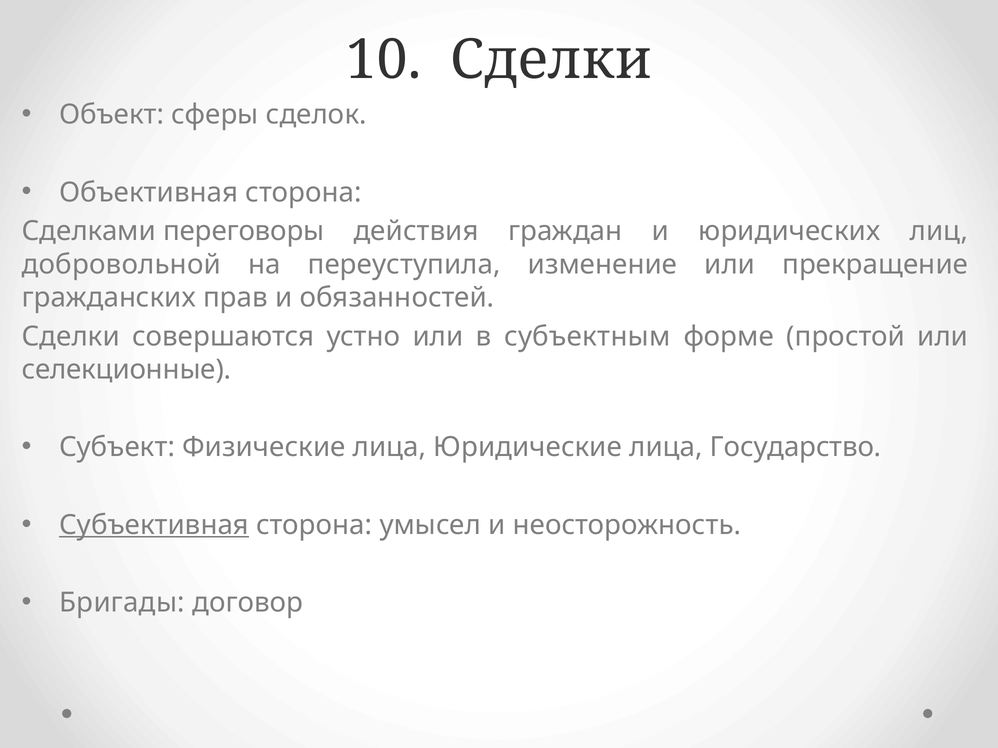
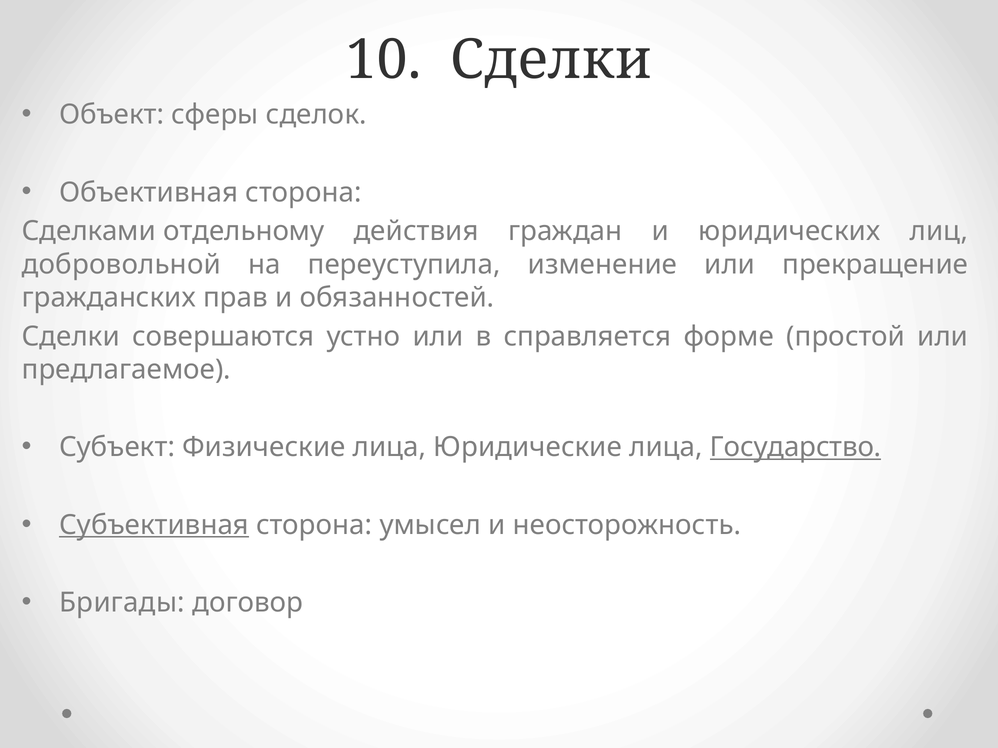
переговоры: переговоры -> отдельному (244, 231)
субъектным: субъектным -> справляется (588, 337)
селекционные: селекционные -> предлагаемое (126, 370)
Государство underline: none -> present (796, 448)
